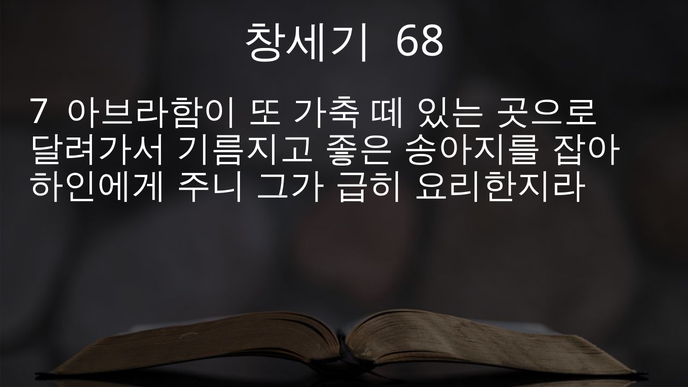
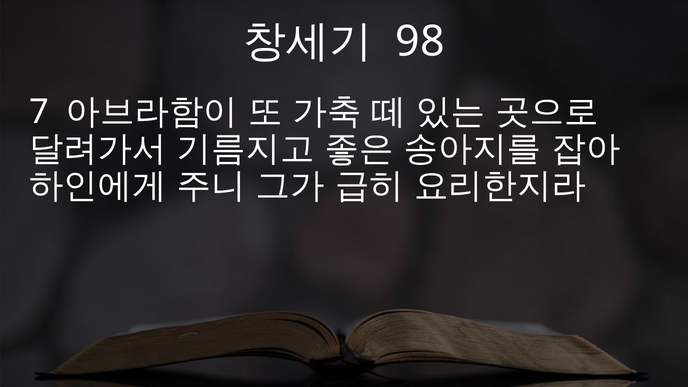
68: 68 -> 98 (420, 41)
